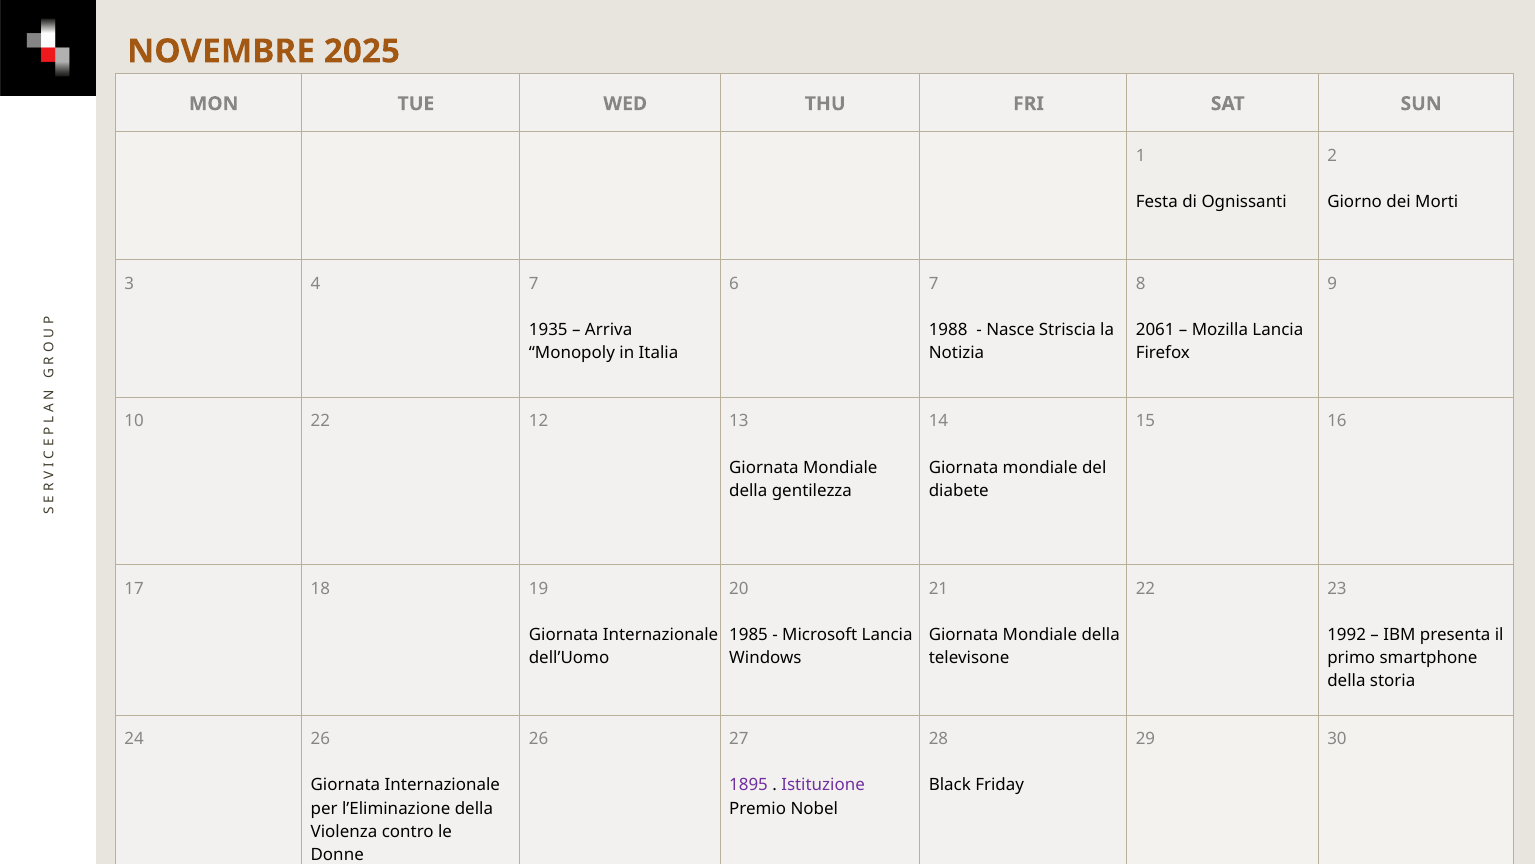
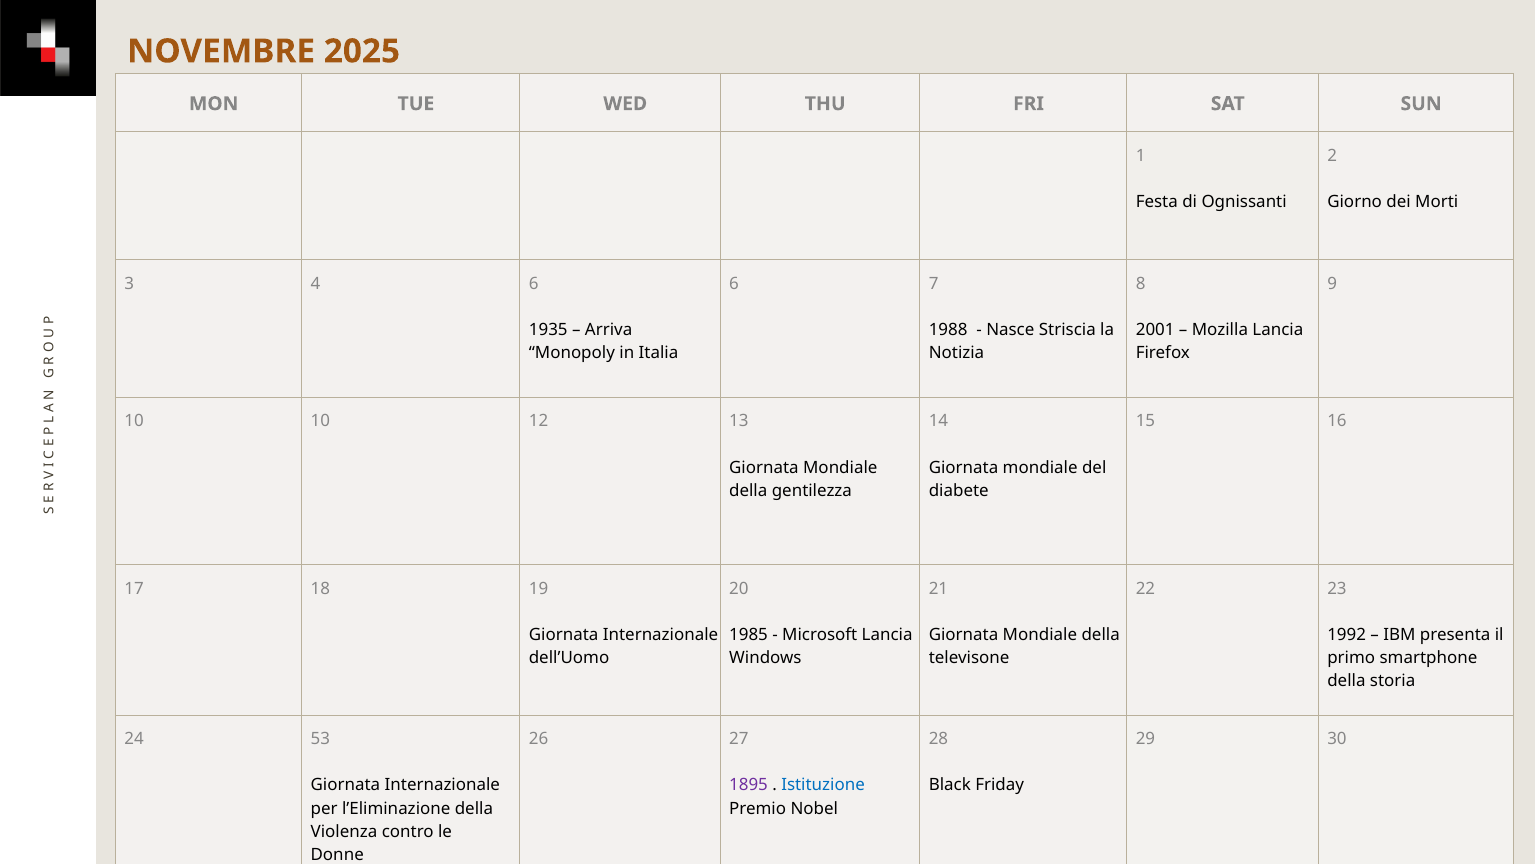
4 7: 7 -> 6 (534, 284)
2061: 2061 -> 2001 (1155, 330)
10 22: 22 -> 10 (320, 421)
24 26: 26 -> 53 (320, 739)
Istituzione colour: purple -> blue (823, 785)
